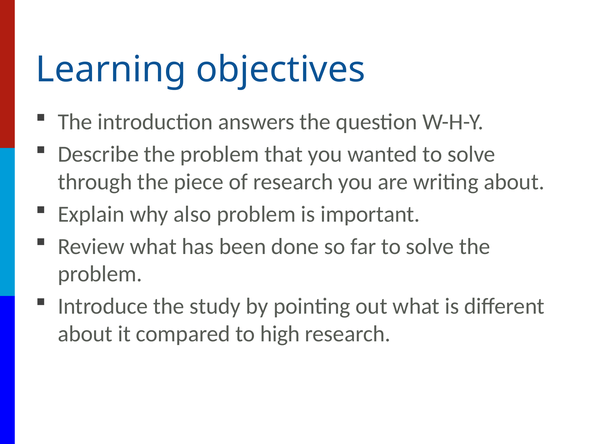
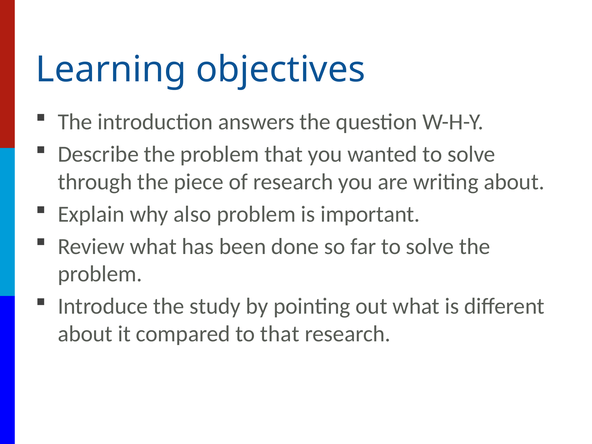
to high: high -> that (280, 334)
